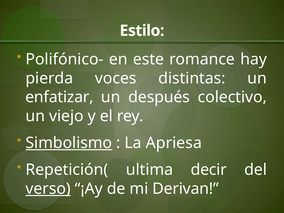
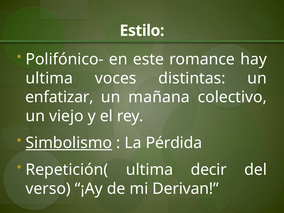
pierda: pierda -> ultima (49, 78)
después: después -> mañana (159, 97)
Apriesa: Apriesa -> Pérdida (174, 143)
verso underline: present -> none (48, 189)
